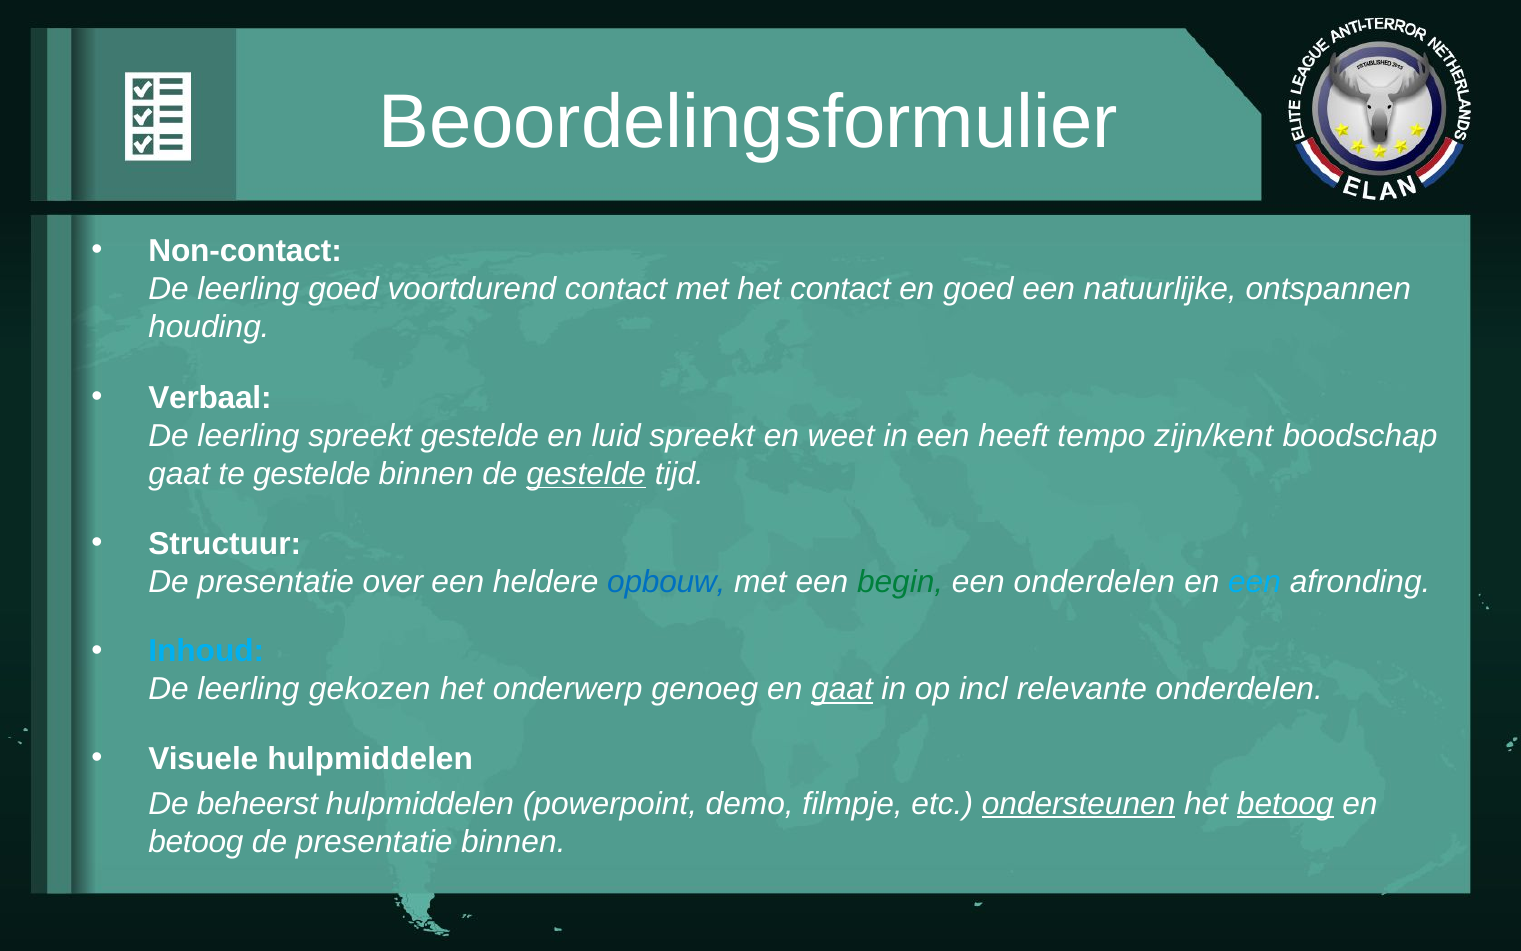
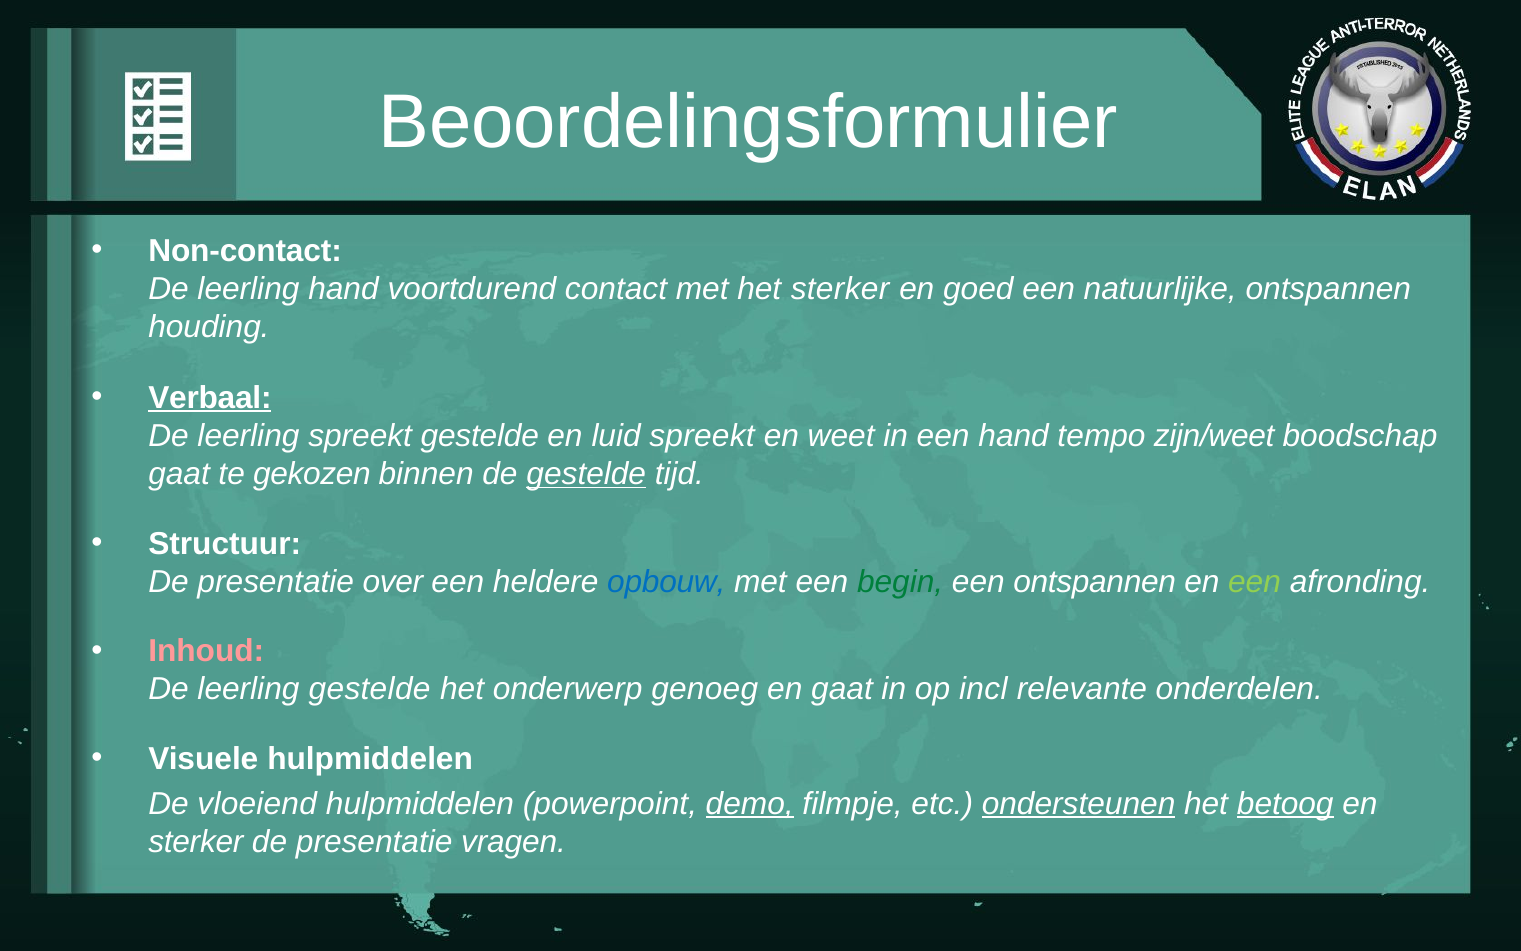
leerling goed: goed -> hand (343, 289)
het contact: contact -> sterker (840, 289)
Verbaal underline: none -> present (210, 398)
een heeft: heeft -> hand (1014, 436)
zijn/kent: zijn/kent -> zijn/weet (1214, 436)
te gestelde: gestelde -> gekozen (312, 474)
een onderdelen: onderdelen -> ontspannen (1095, 581)
een colour: light blue -> light green (1254, 581)
Inhoud colour: light blue -> pink (206, 651)
leerling gekozen: gekozen -> gestelde (370, 689)
gaat underline: present -> none (842, 689)
beheerst: beheerst -> vloeiend (257, 803)
demo underline: none -> present (750, 803)
betoog: betoog -> sterker (196, 841)
presentatie binnen: binnen -> vragen (513, 841)
